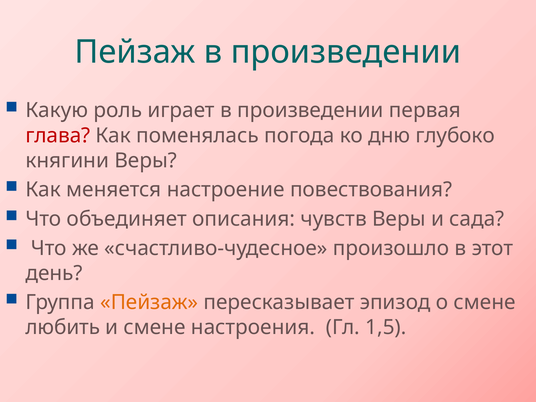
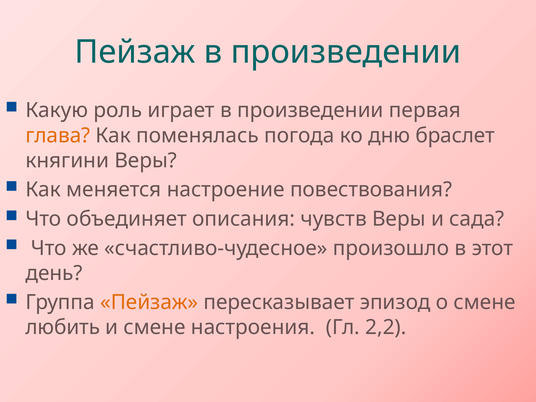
глава colour: red -> orange (58, 135)
глубоко: глубоко -> браслет (455, 135)
1,5: 1,5 -> 2,2 (386, 327)
